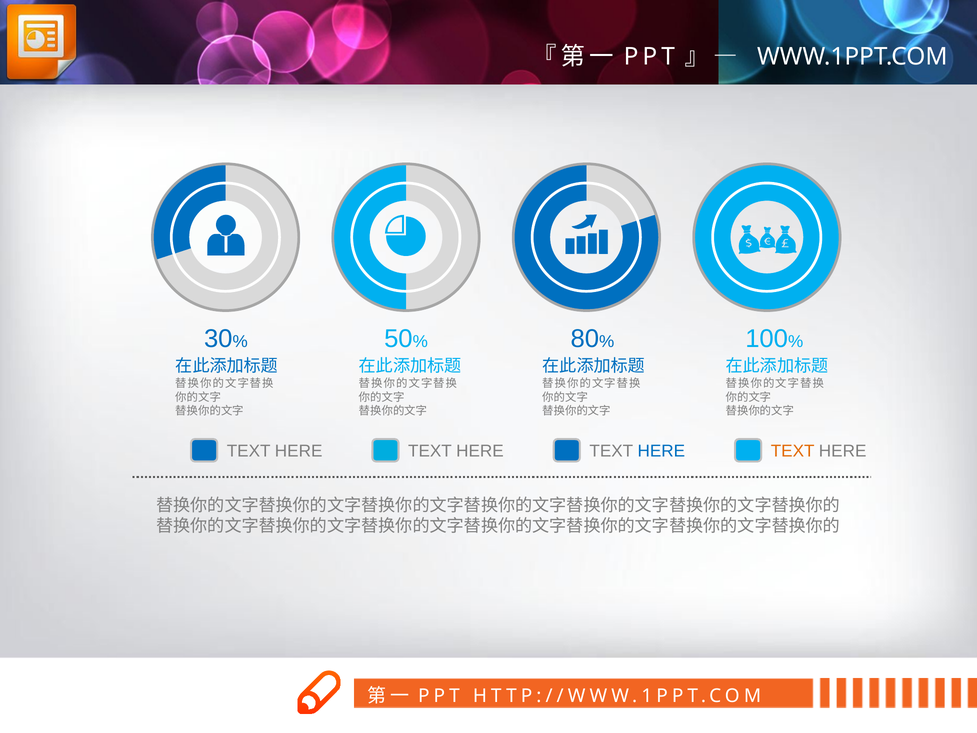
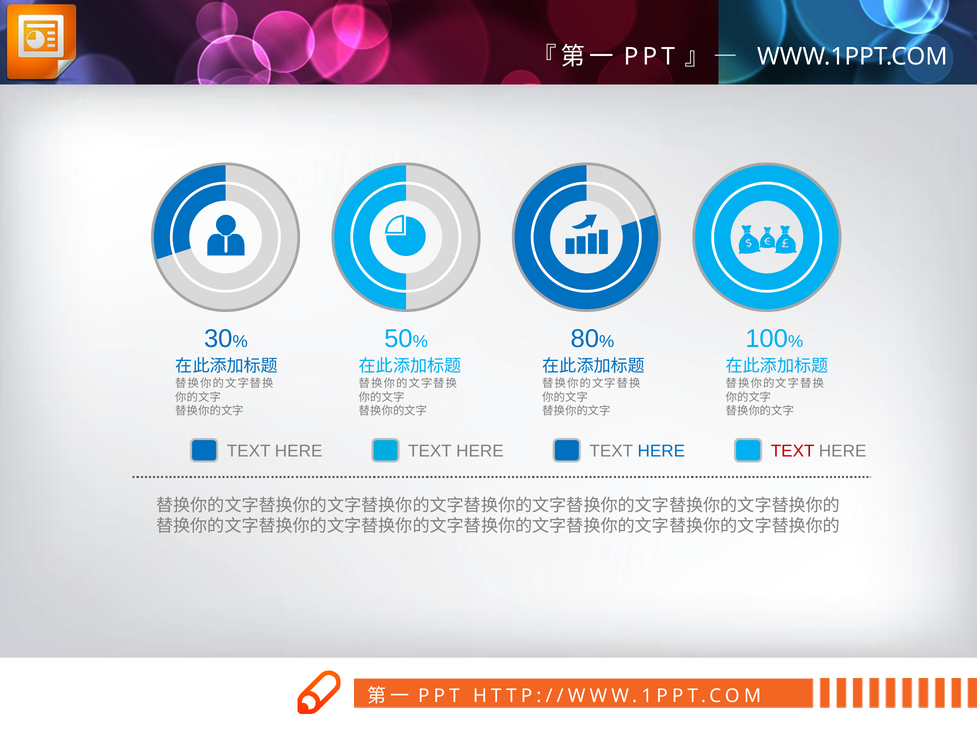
TEXT colour: orange -> red (793, 451)
